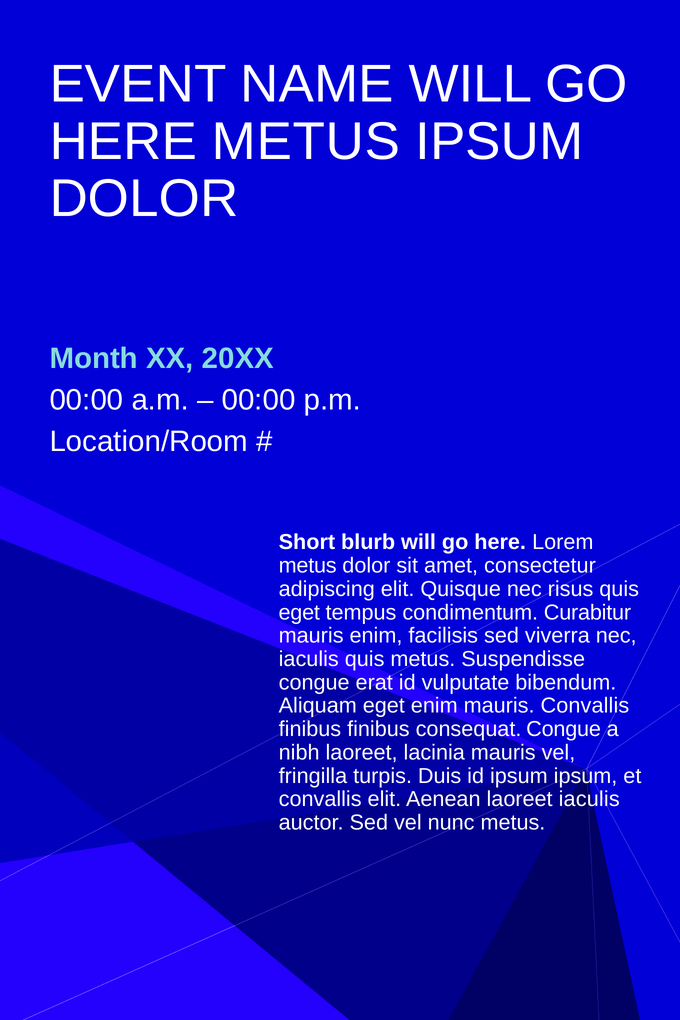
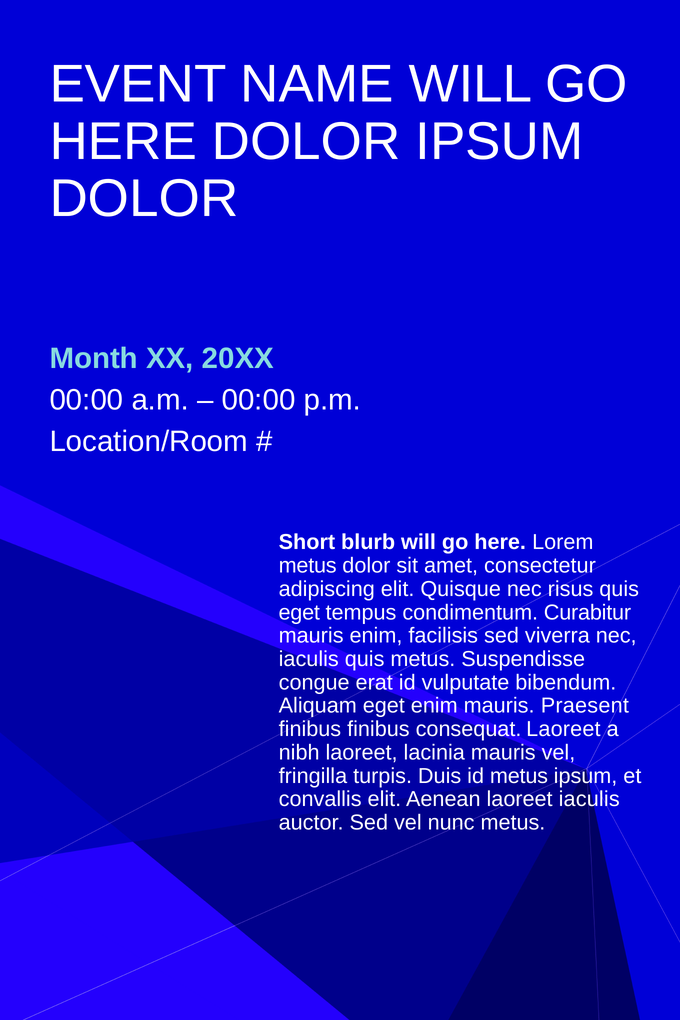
HERE METUS: METUS -> DOLOR (306, 141)
mauris Convallis: Convallis -> Praesent (585, 706)
consequat Congue: Congue -> Laoreet (563, 729)
id ipsum: ipsum -> metus (519, 776)
